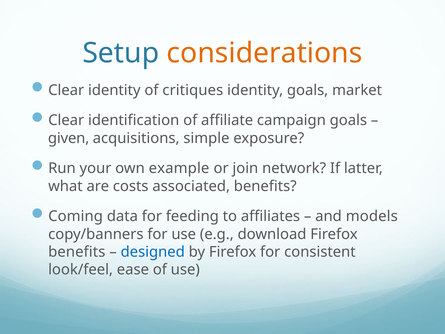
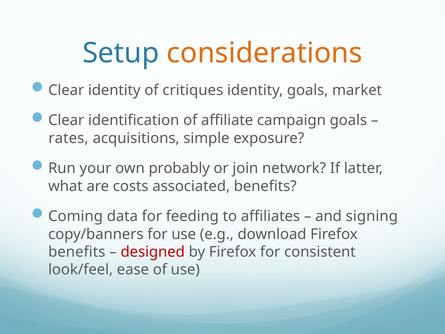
given: given -> rates (68, 138)
example: example -> probably (179, 168)
models: models -> signing (372, 216)
designed colour: blue -> red (153, 252)
